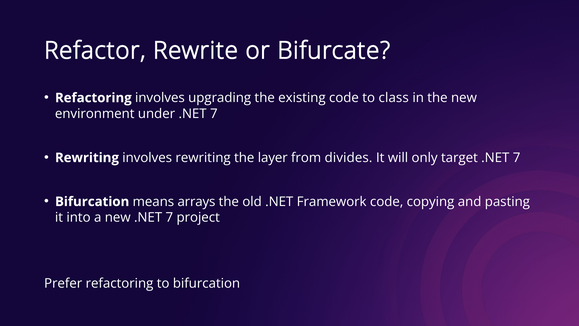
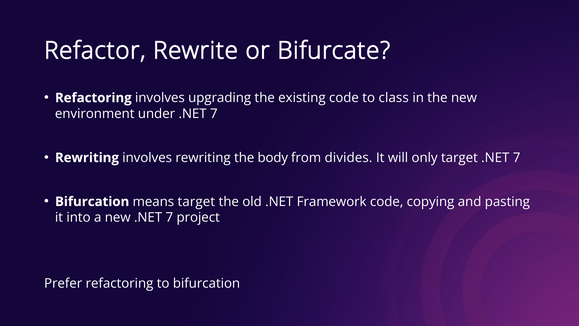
layer: layer -> body (273, 158)
means arrays: arrays -> target (196, 201)
